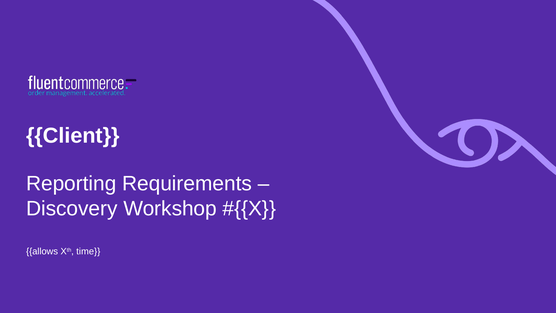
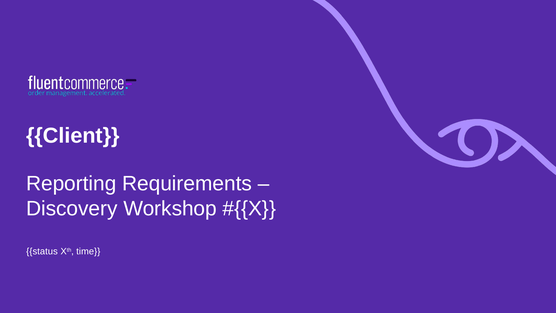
allows: allows -> status (42, 251)
